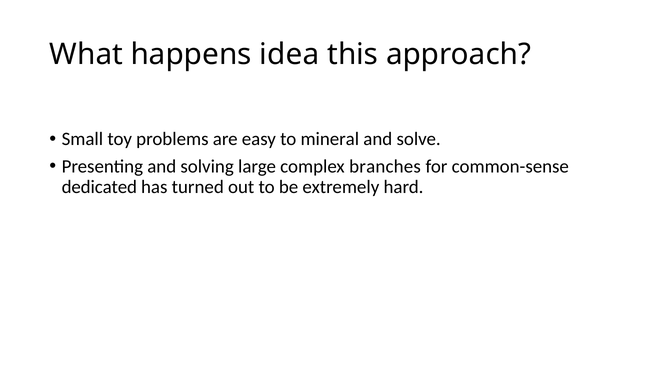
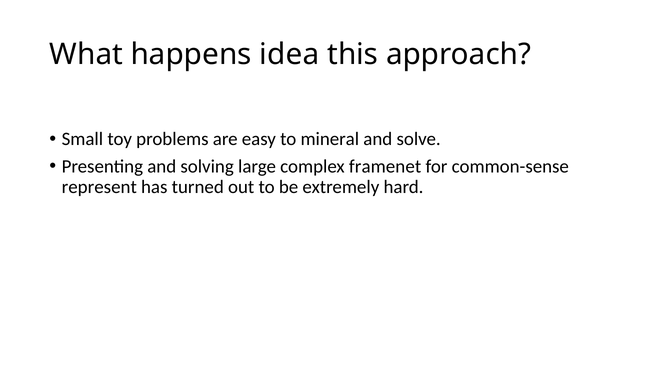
branches: branches -> framenet (385, 166)
dedicated: dedicated -> represent (99, 187)
